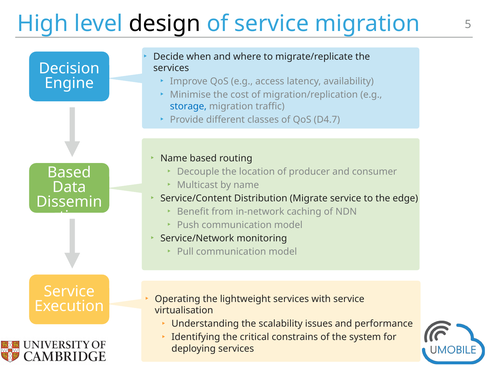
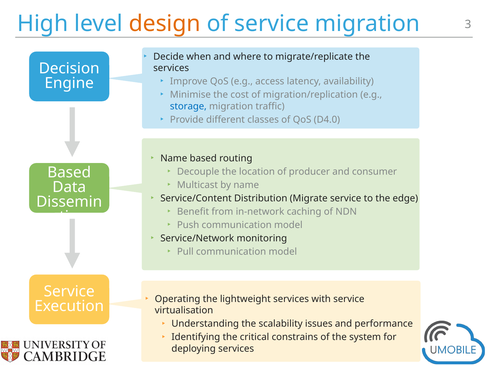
design colour: black -> orange (165, 24)
5: 5 -> 3 (468, 24)
D4.7: D4.7 -> D4.0 (327, 120)
